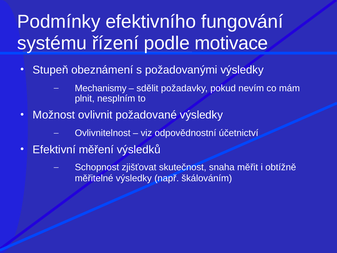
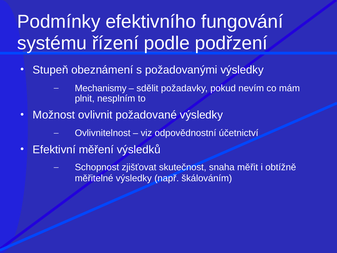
motivace: motivace -> podřzení (231, 43)
